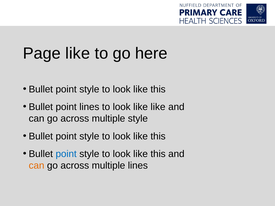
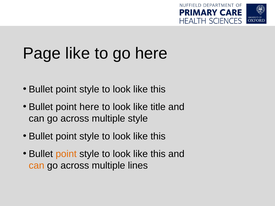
point lines: lines -> here (89, 107)
like like: like -> title (158, 107)
point colour: blue -> orange (66, 154)
